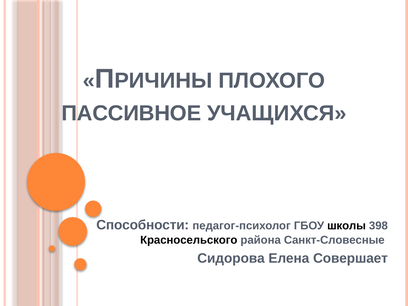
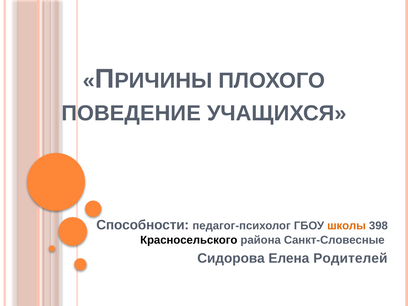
ПАССИВНОЕ: ПАССИВНОЕ -> ПОВЕДЕНИЕ (131, 113)
школы colour: black -> orange (347, 226)
Совершает: Совершает -> Родителей (350, 259)
